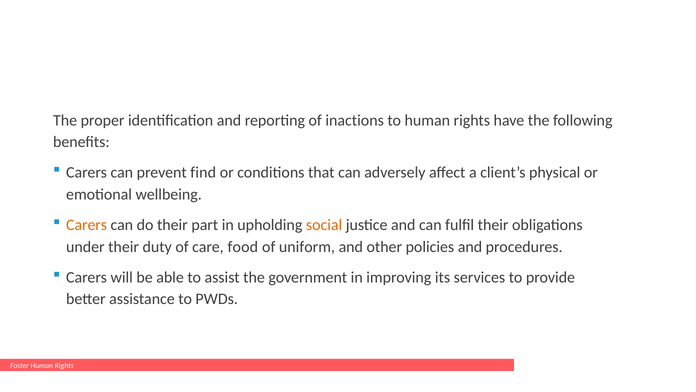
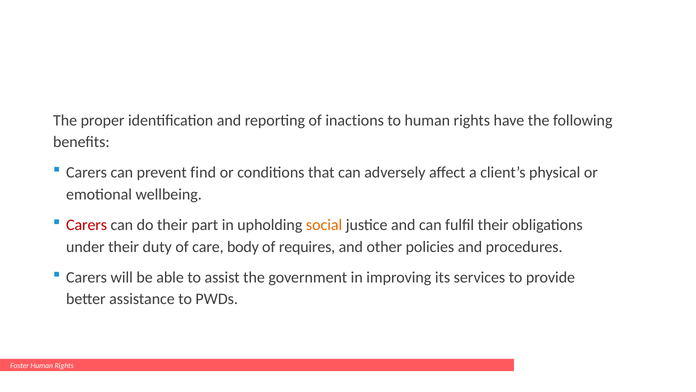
Carers colour: orange -> red (87, 225)
food: food -> body (243, 247)
uniform: uniform -> requires (307, 247)
